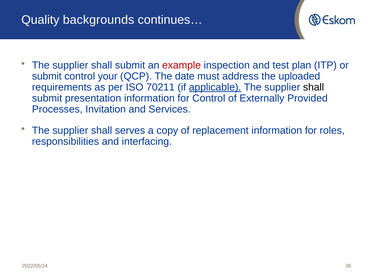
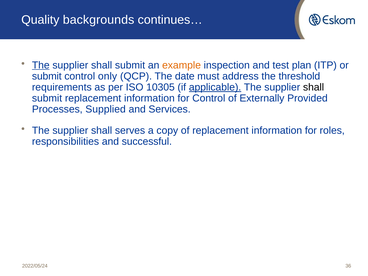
The underline: none -> present (41, 65)
example colour: red -> orange (182, 65)
your: your -> only (108, 76)
uploaded: uploaded -> threshold (299, 76)
70211: 70211 -> 10305 (160, 87)
submit presentation: presentation -> replacement (93, 98)
Invitation: Invitation -> Supplied (106, 109)
interfacing: interfacing -> successful (147, 142)
